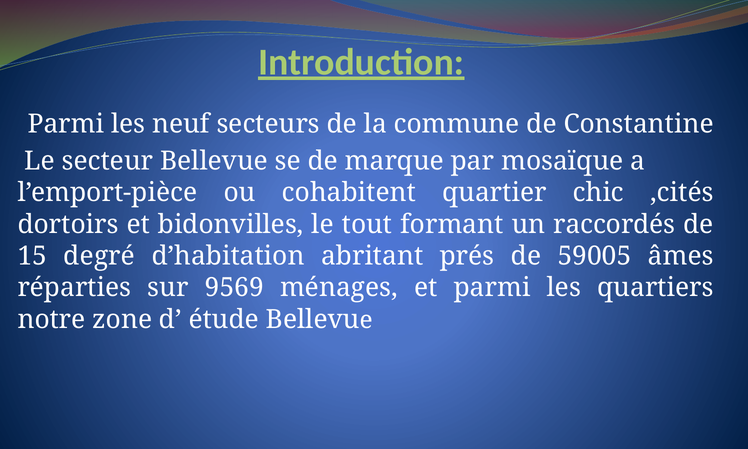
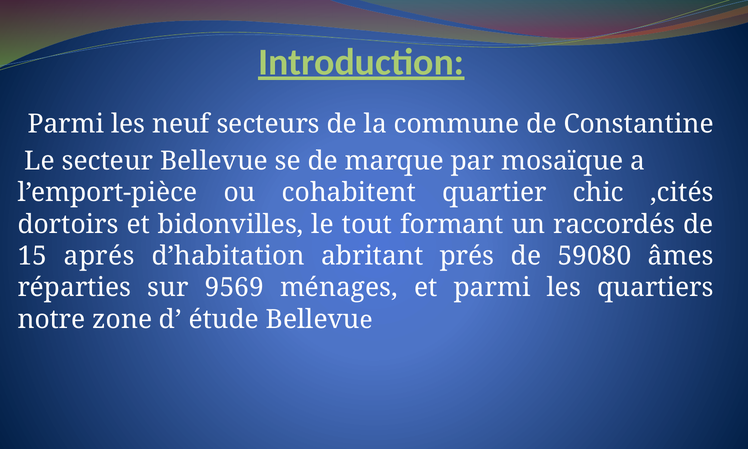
degré: degré -> aprés (99, 256)
59005: 59005 -> 59080 (594, 256)
